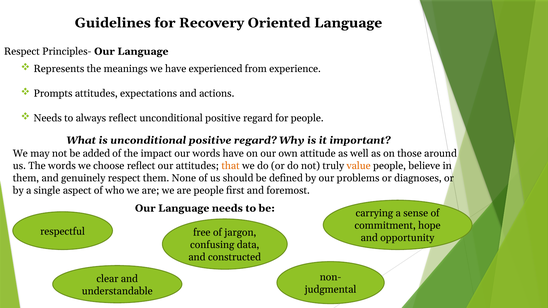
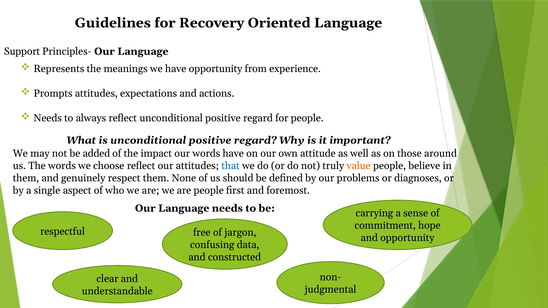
Respect: Respect -> Support (22, 51)
have experienced: experienced -> opportunity (216, 69)
that colour: orange -> blue (231, 166)
